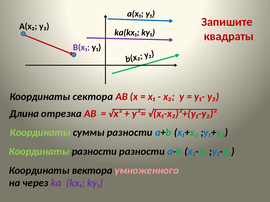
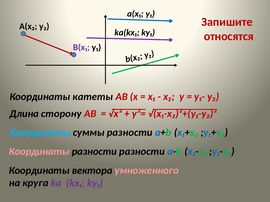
квадраты: квадраты -> относятся (229, 36)
сектора: сектора -> катеты (93, 97)
отрезка: отрезка -> сторону (61, 114)
Координаты colour: light green -> light blue (40, 133)
Координаты colour: light green -> pink (39, 152)
через: через -> круга (35, 183)
